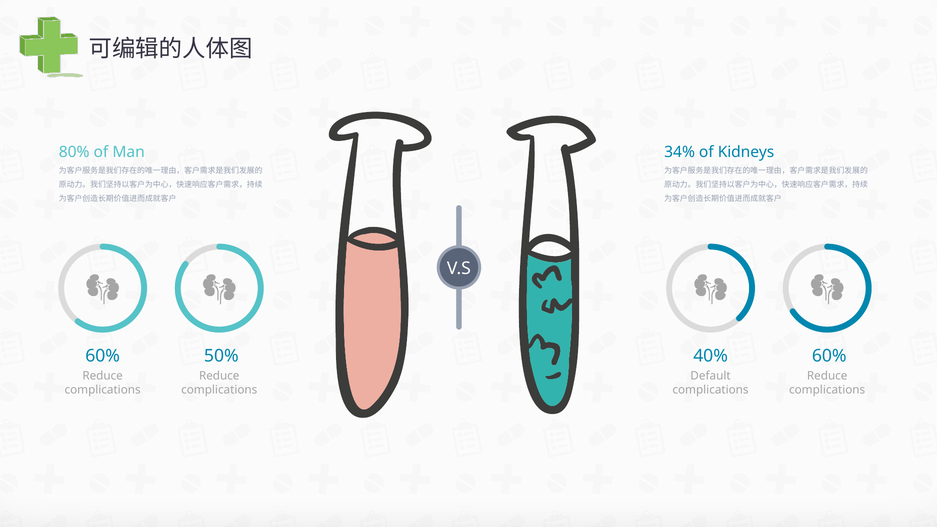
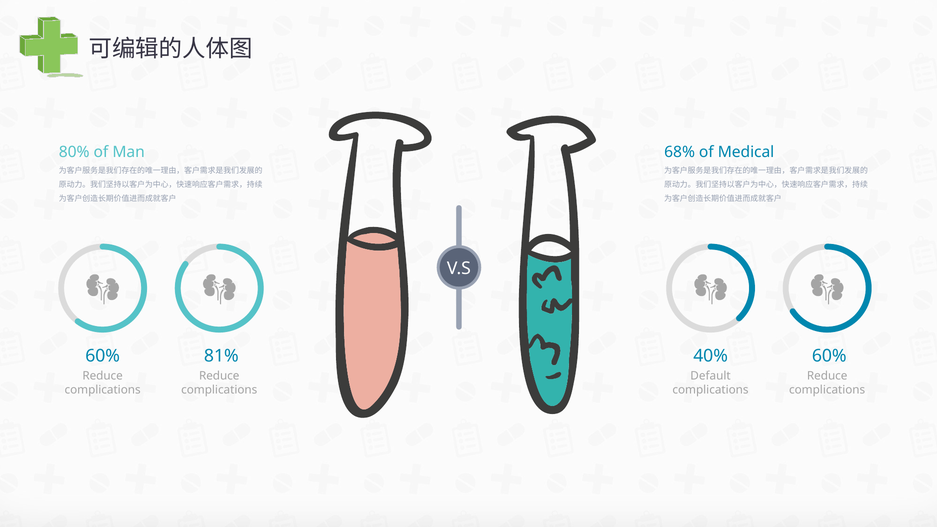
34%: 34% -> 68% (680, 152)
Kidneys: Kidneys -> Medical (746, 152)
50%: 50% -> 81% (221, 356)
